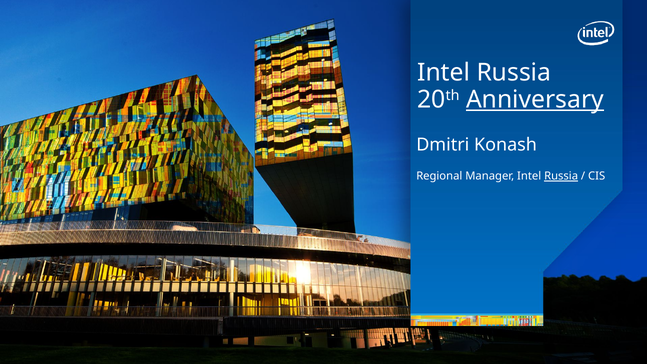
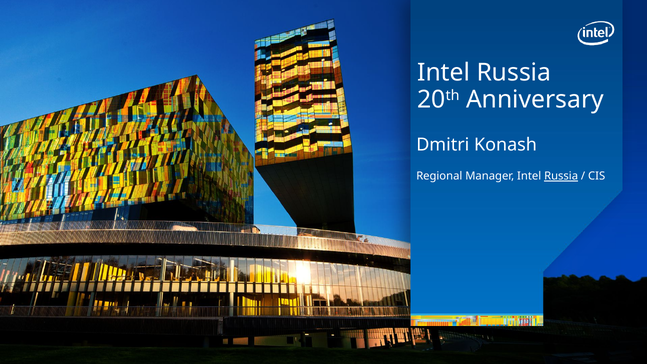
Anniversary underline: present -> none (535, 99)
